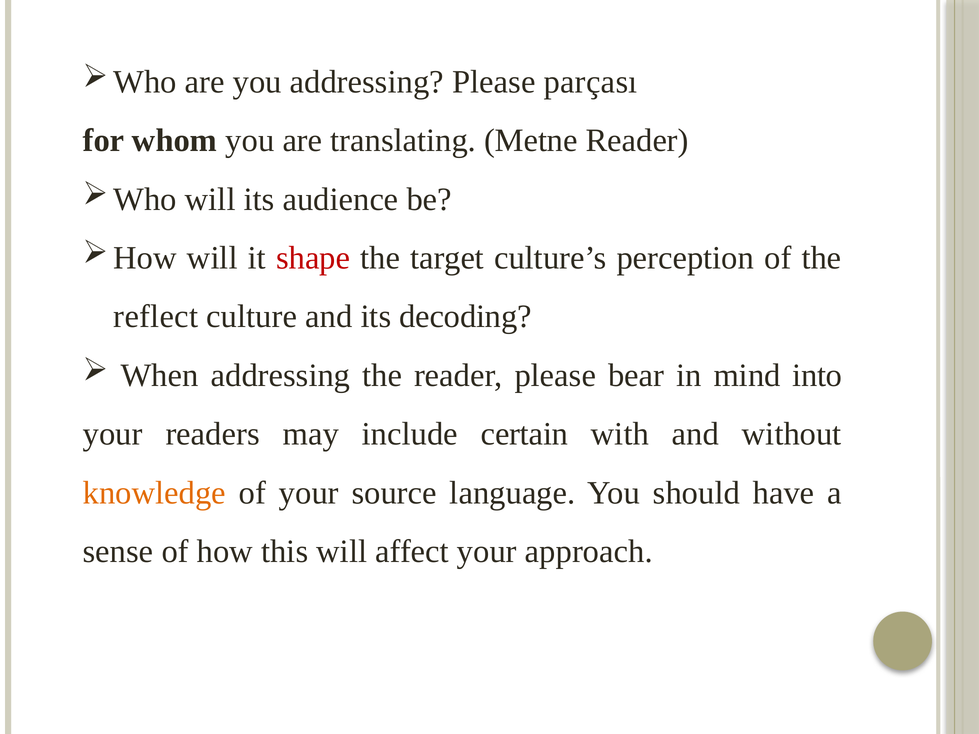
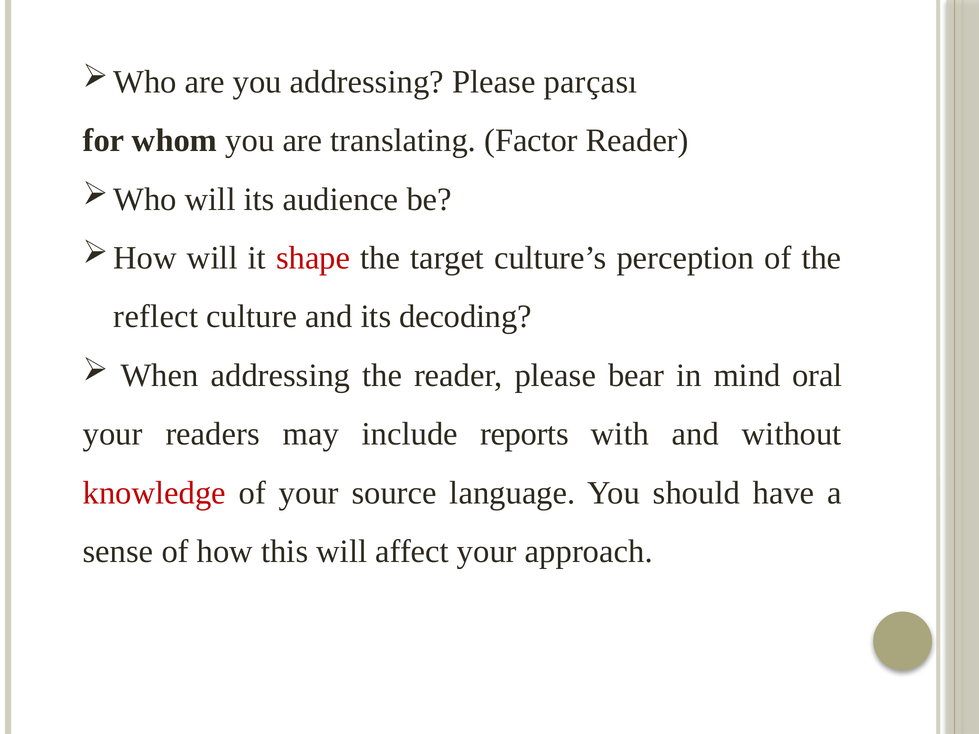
Metne: Metne -> Factor (531, 141)
into: into -> oral (817, 376)
certain: certain -> reports (525, 434)
knowledge colour: orange -> red (154, 493)
